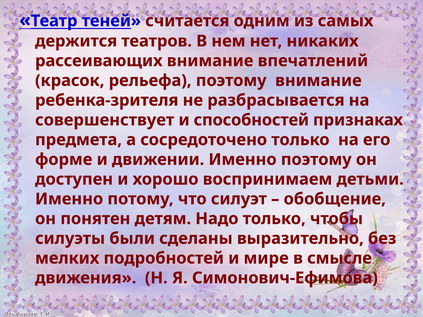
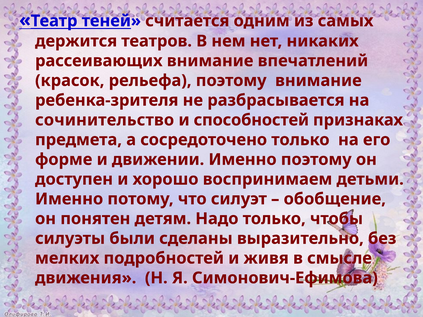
совершенствует: совершенствует -> сочинительство (105, 120)
мире: мире -> живя (266, 258)
